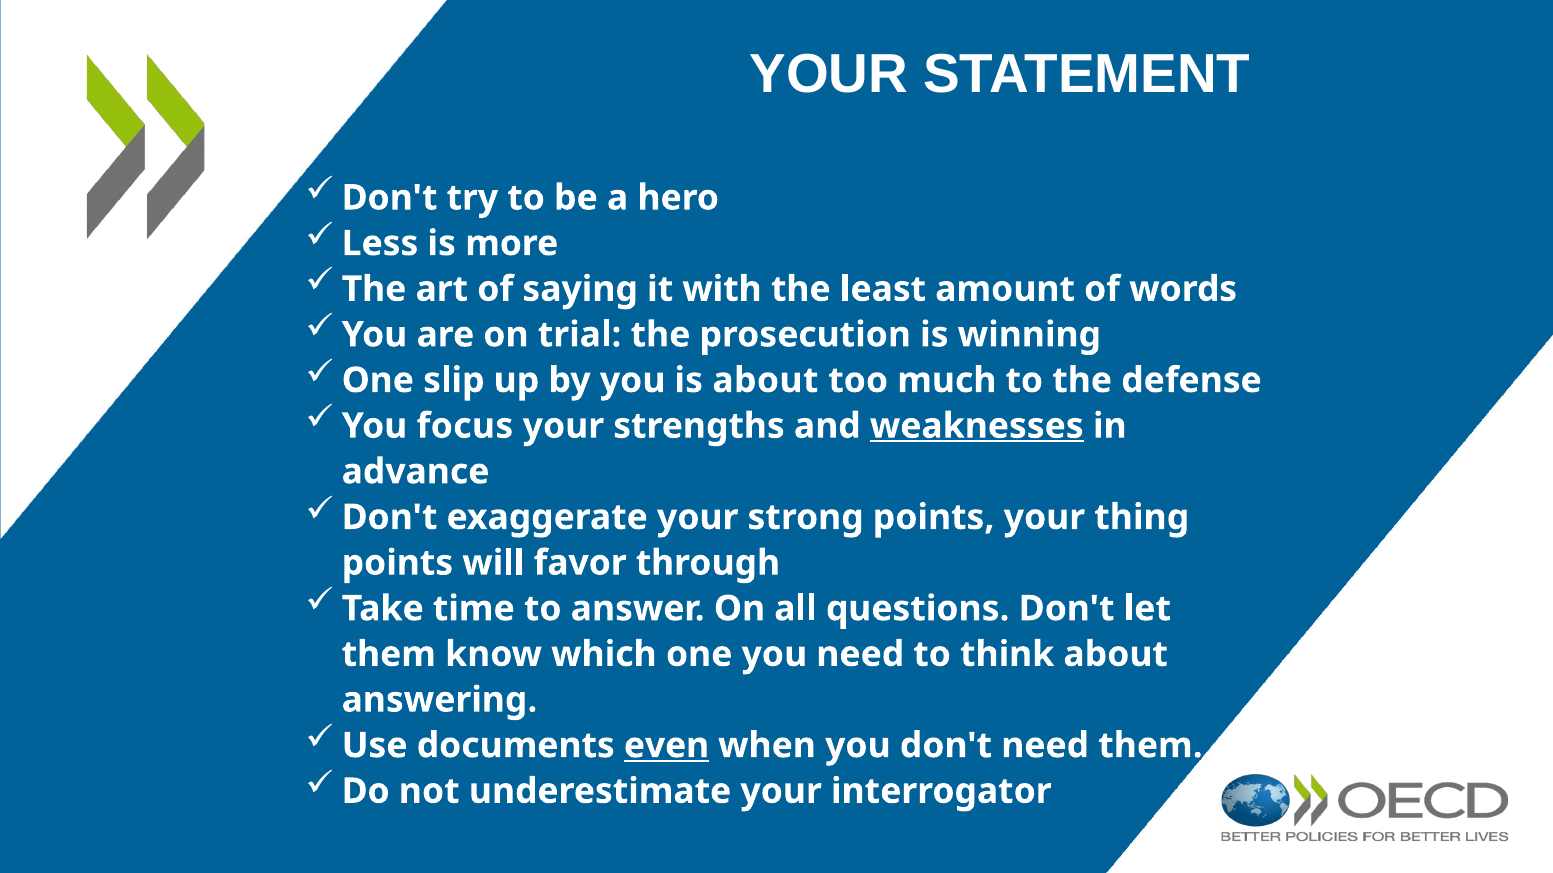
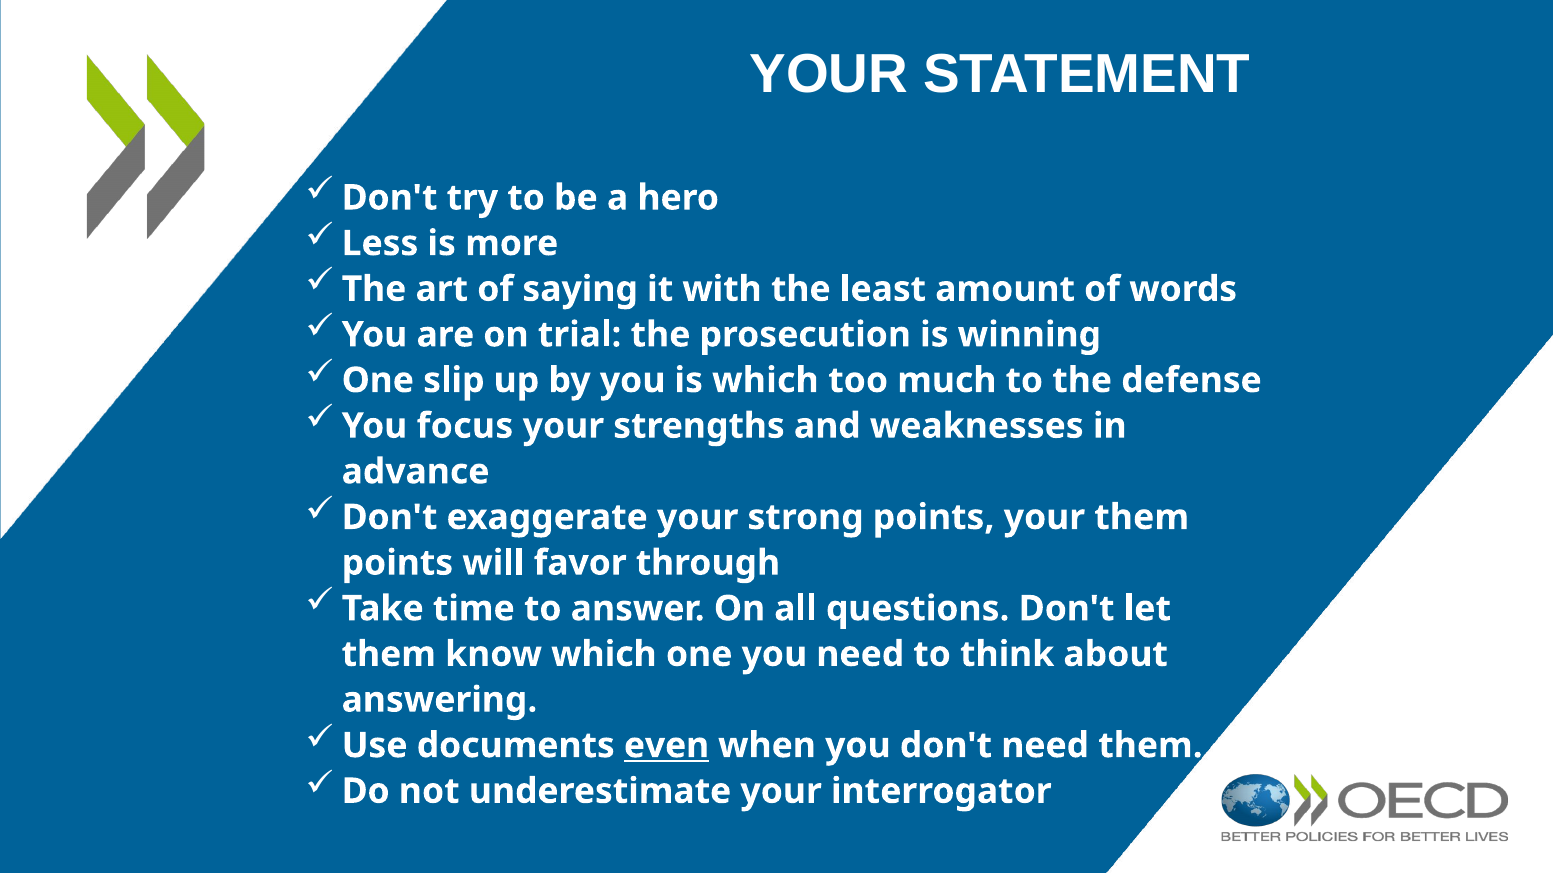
is about: about -> which (765, 381)
weaknesses underline: present -> none (977, 426)
your thing: thing -> them (1142, 518)
